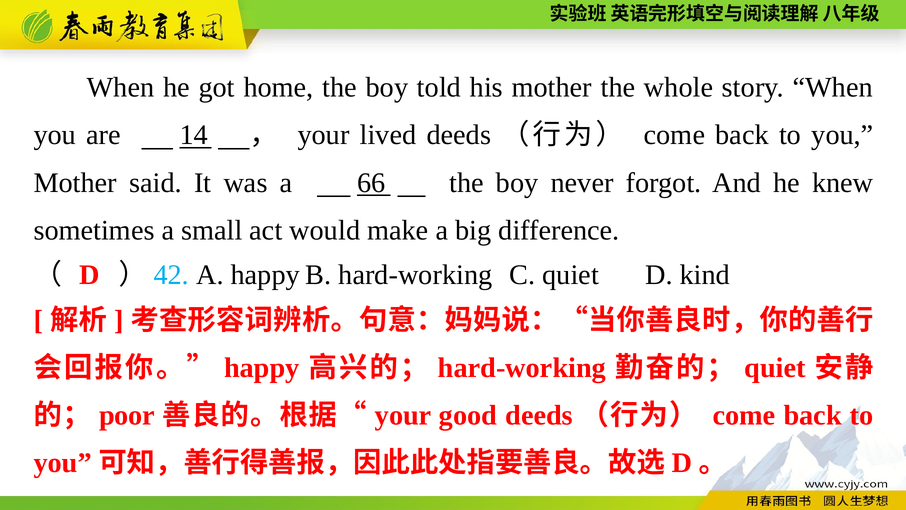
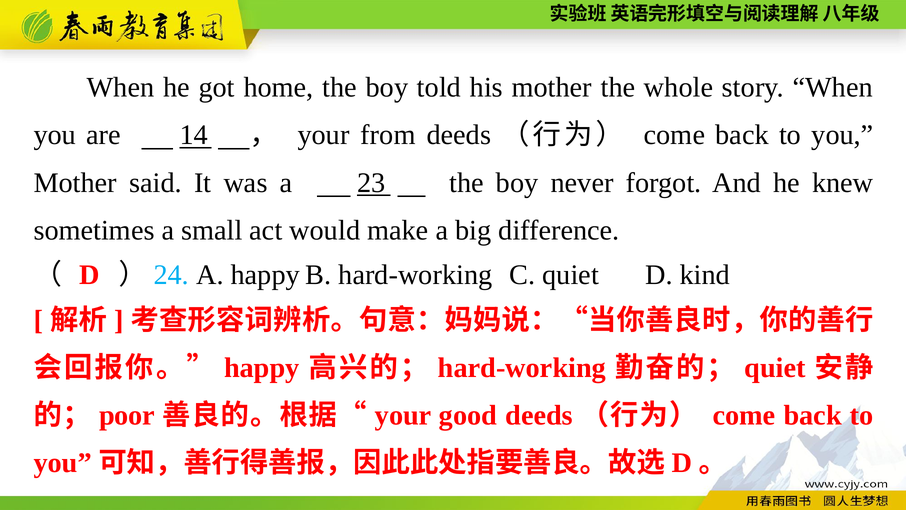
lived: lived -> from (388, 135)
66: 66 -> 23 (371, 183)
42: 42 -> 24 (171, 275)
